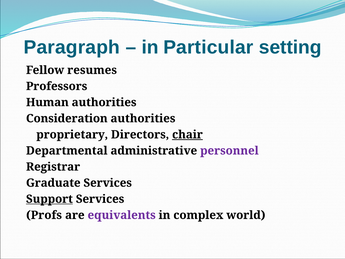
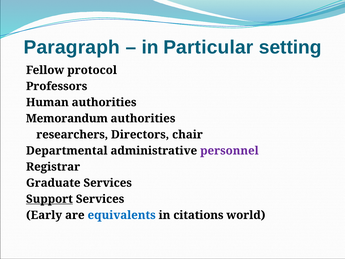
resumes: resumes -> protocol (92, 70)
Consideration: Consideration -> Memorandum (67, 118)
proprietary: proprietary -> researchers (72, 134)
chair underline: present -> none (187, 134)
Profs: Profs -> Early (44, 215)
equivalents colour: purple -> blue (122, 215)
complex: complex -> citations (198, 215)
